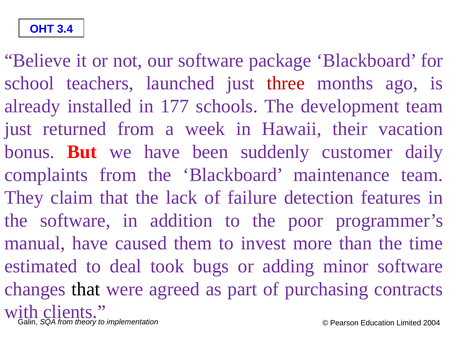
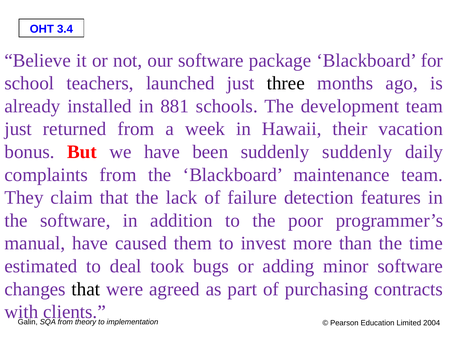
three colour: red -> black (286, 83)
177: 177 -> 881 (175, 106)
suddenly customer: customer -> suddenly (357, 152)
